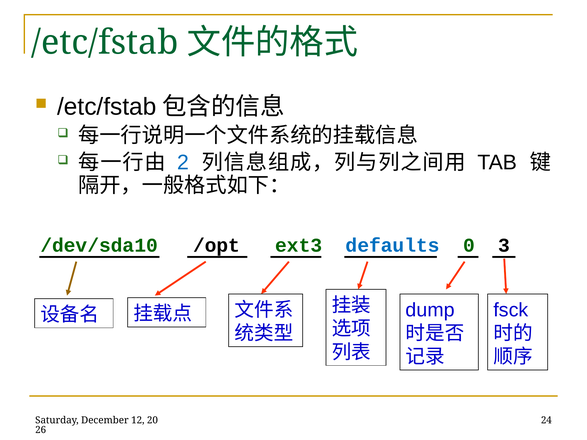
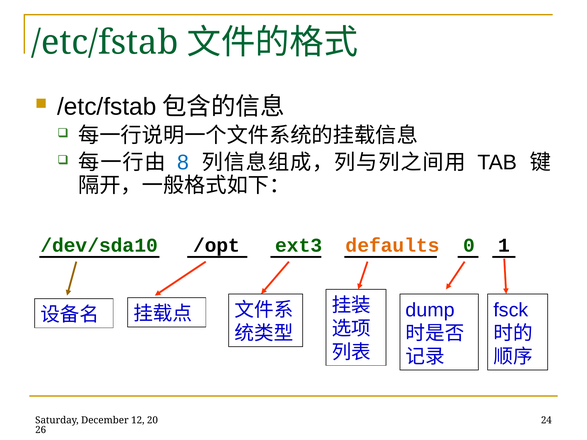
2: 2 -> 8 (183, 163)
defaults colour: blue -> orange (393, 245)
3: 3 -> 1 (504, 245)
